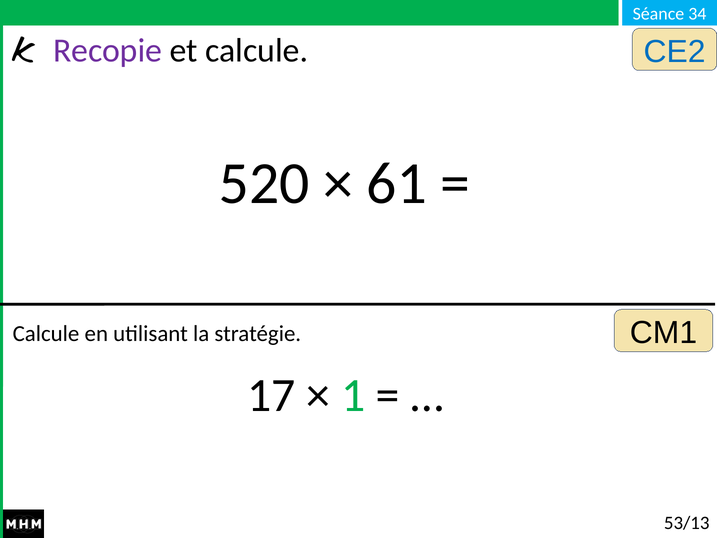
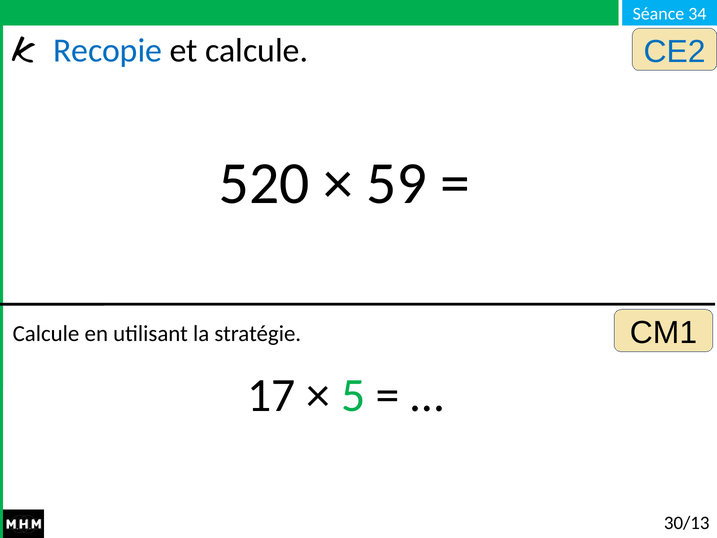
Recopie colour: purple -> blue (108, 50)
61: 61 -> 59 (397, 184)
1: 1 -> 5 (353, 395)
53/13: 53/13 -> 30/13 (687, 523)
